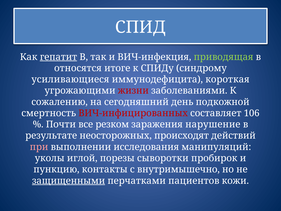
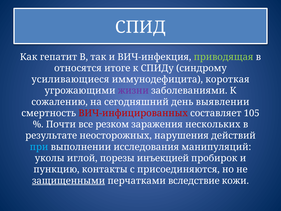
гепатит underline: present -> none (58, 57)
жизни colour: red -> purple (133, 91)
подкожной: подкожной -> выявлении (223, 102)
106: 106 -> 105 (252, 113)
нарушение: нарушение -> нескольких (213, 124)
происходят: происходят -> нарушения (181, 136)
при colour: pink -> light blue (39, 147)
сыворотки: сыворотки -> инъекцией (163, 158)
внутримышечно: внутримышечно -> присоединяются (178, 169)
пациентов: пациентов -> вследствие (194, 180)
